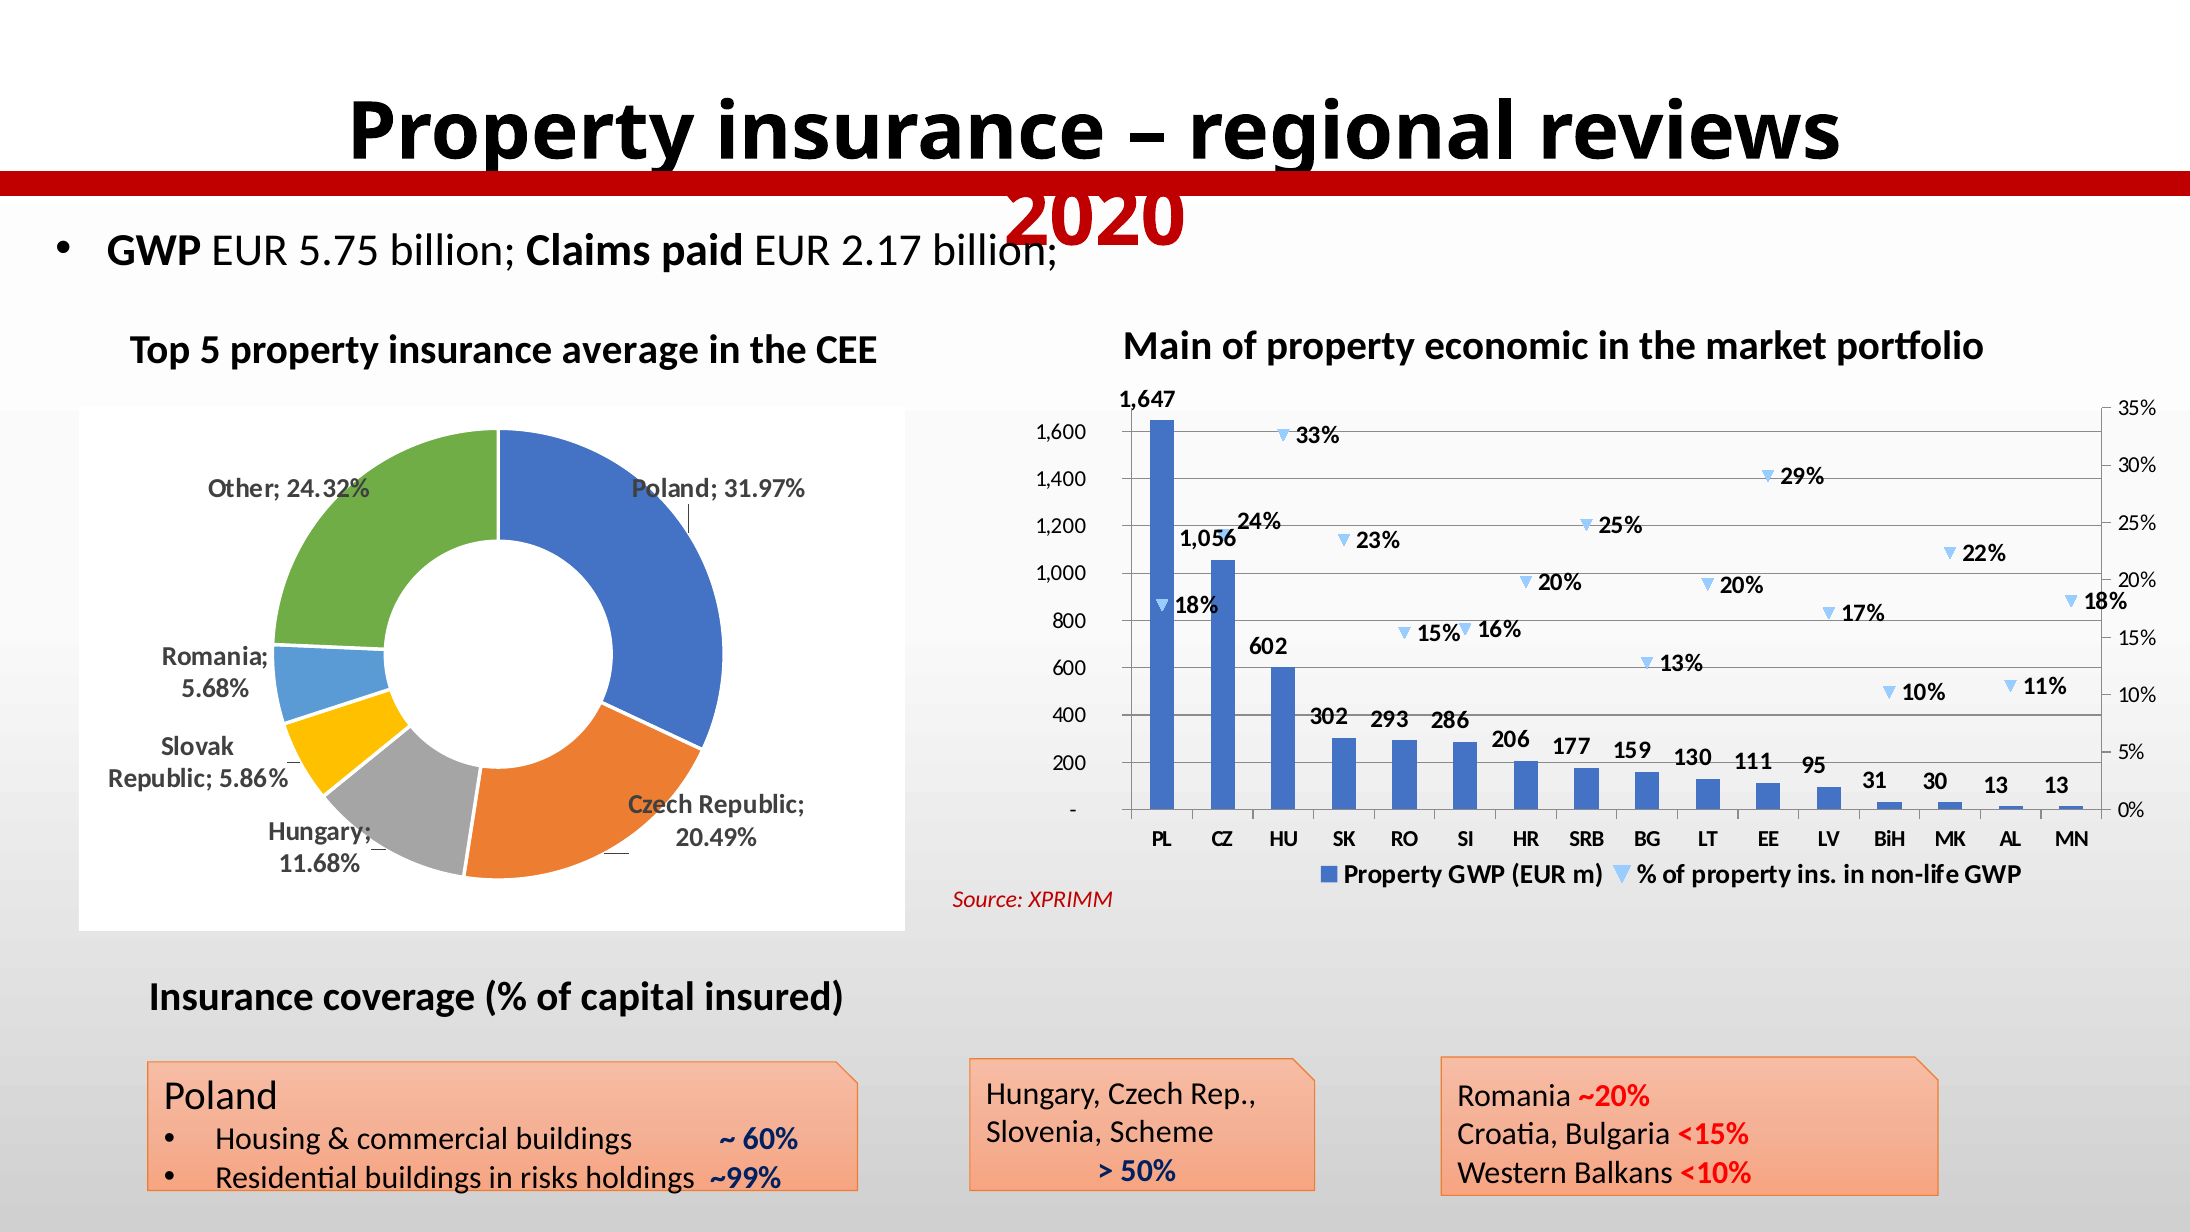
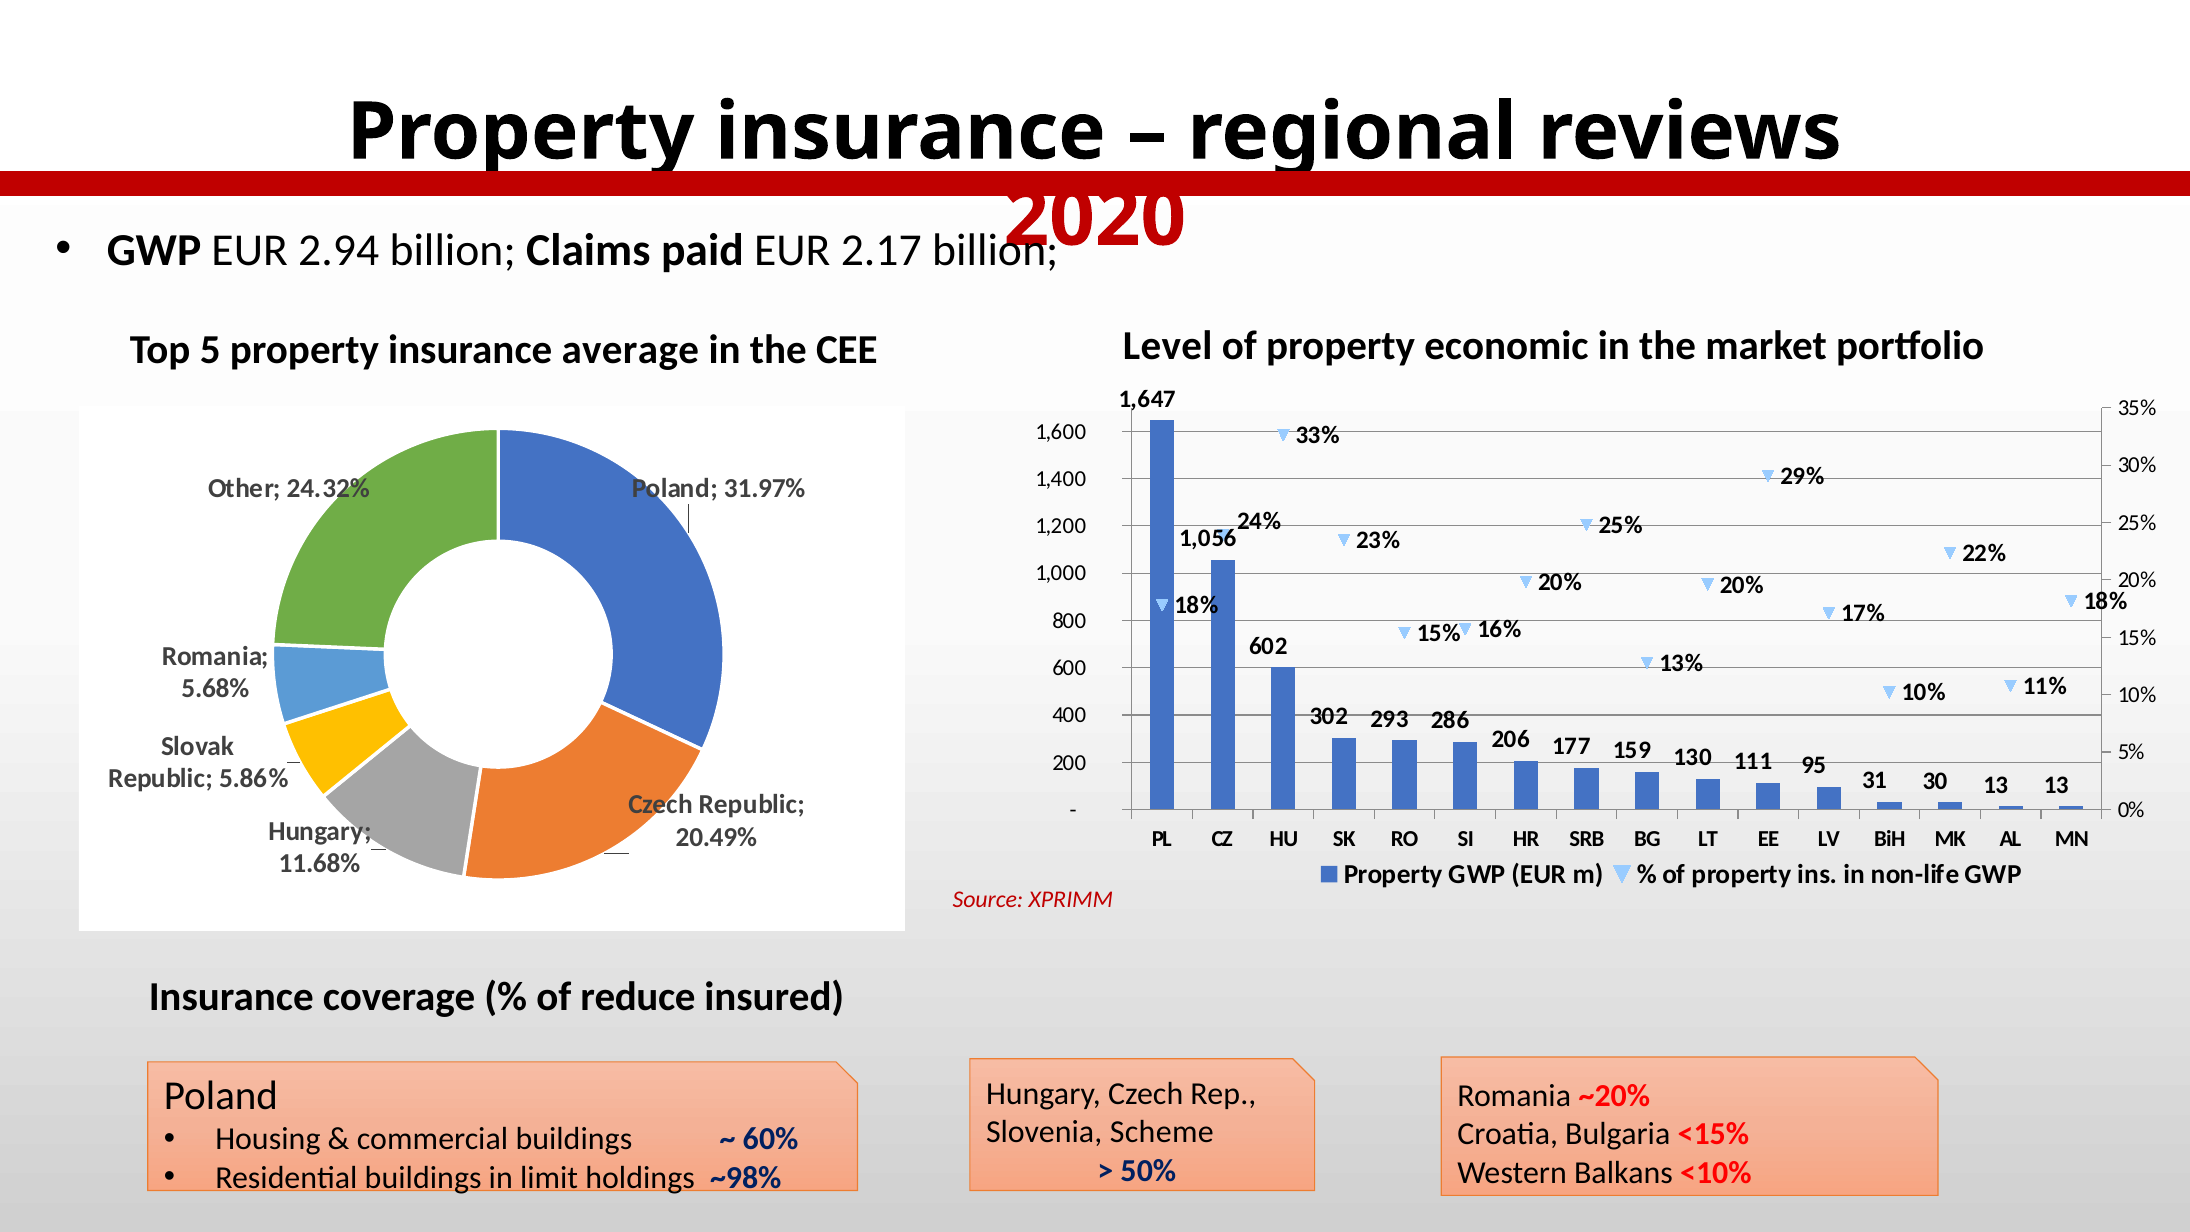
5.75: 5.75 -> 2.94 (339, 250)
Main: Main -> Level (1168, 346)
capital: capital -> reduce (638, 997)
risks: risks -> limit (549, 1177)
~99%: ~99% -> ~98% (746, 1177)
